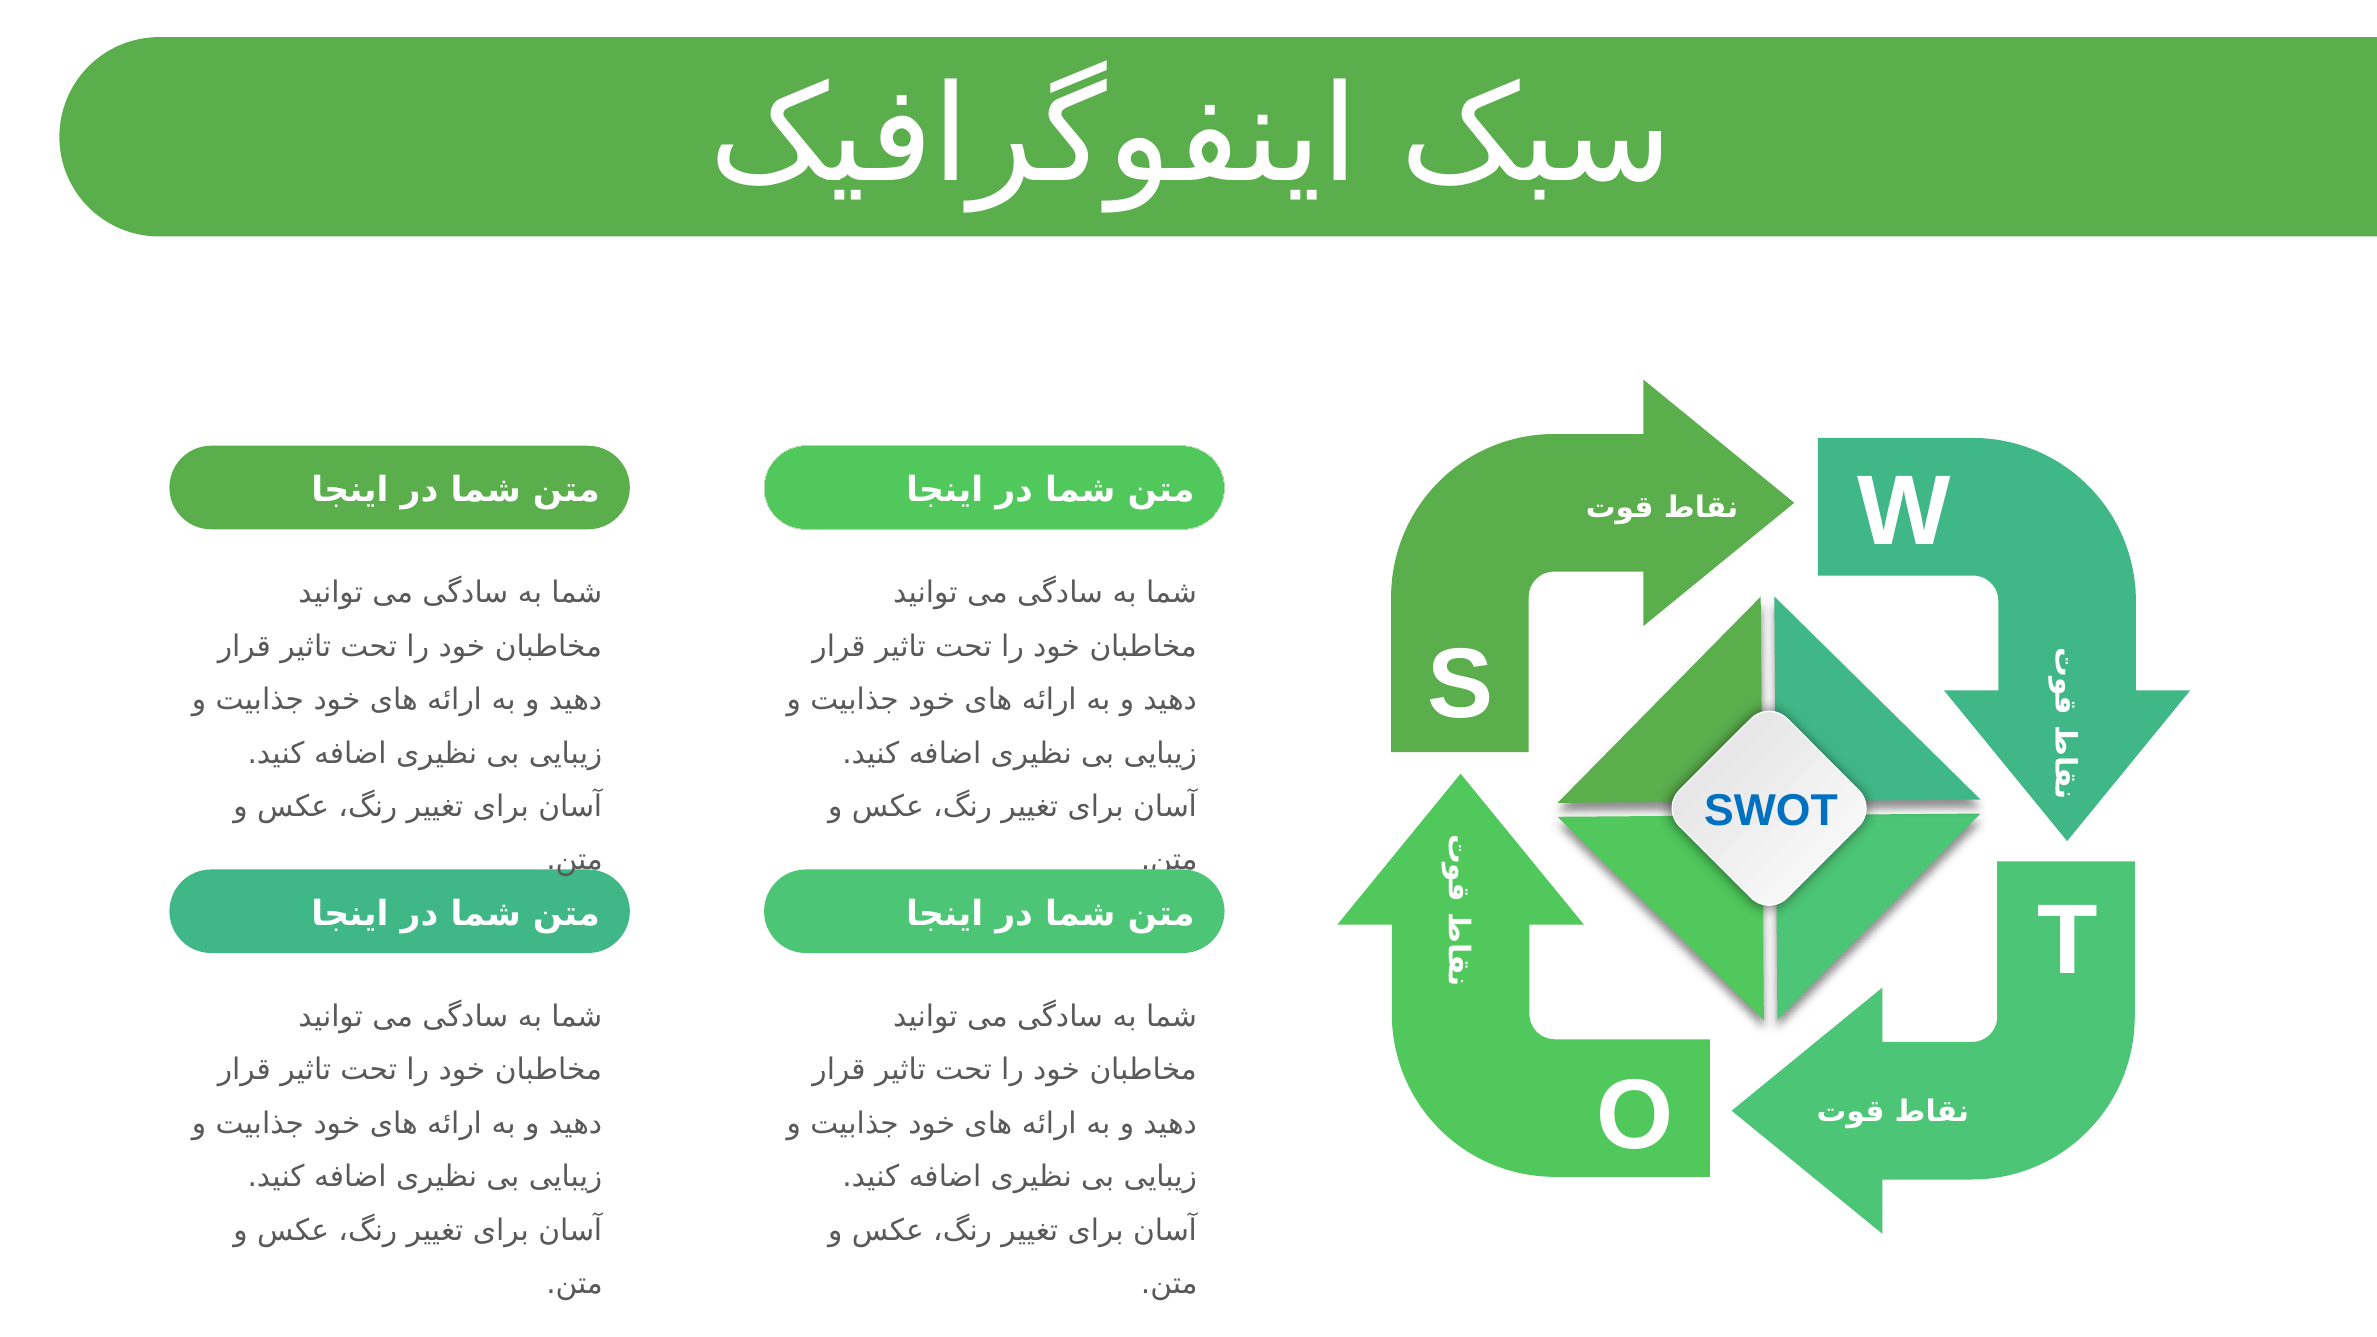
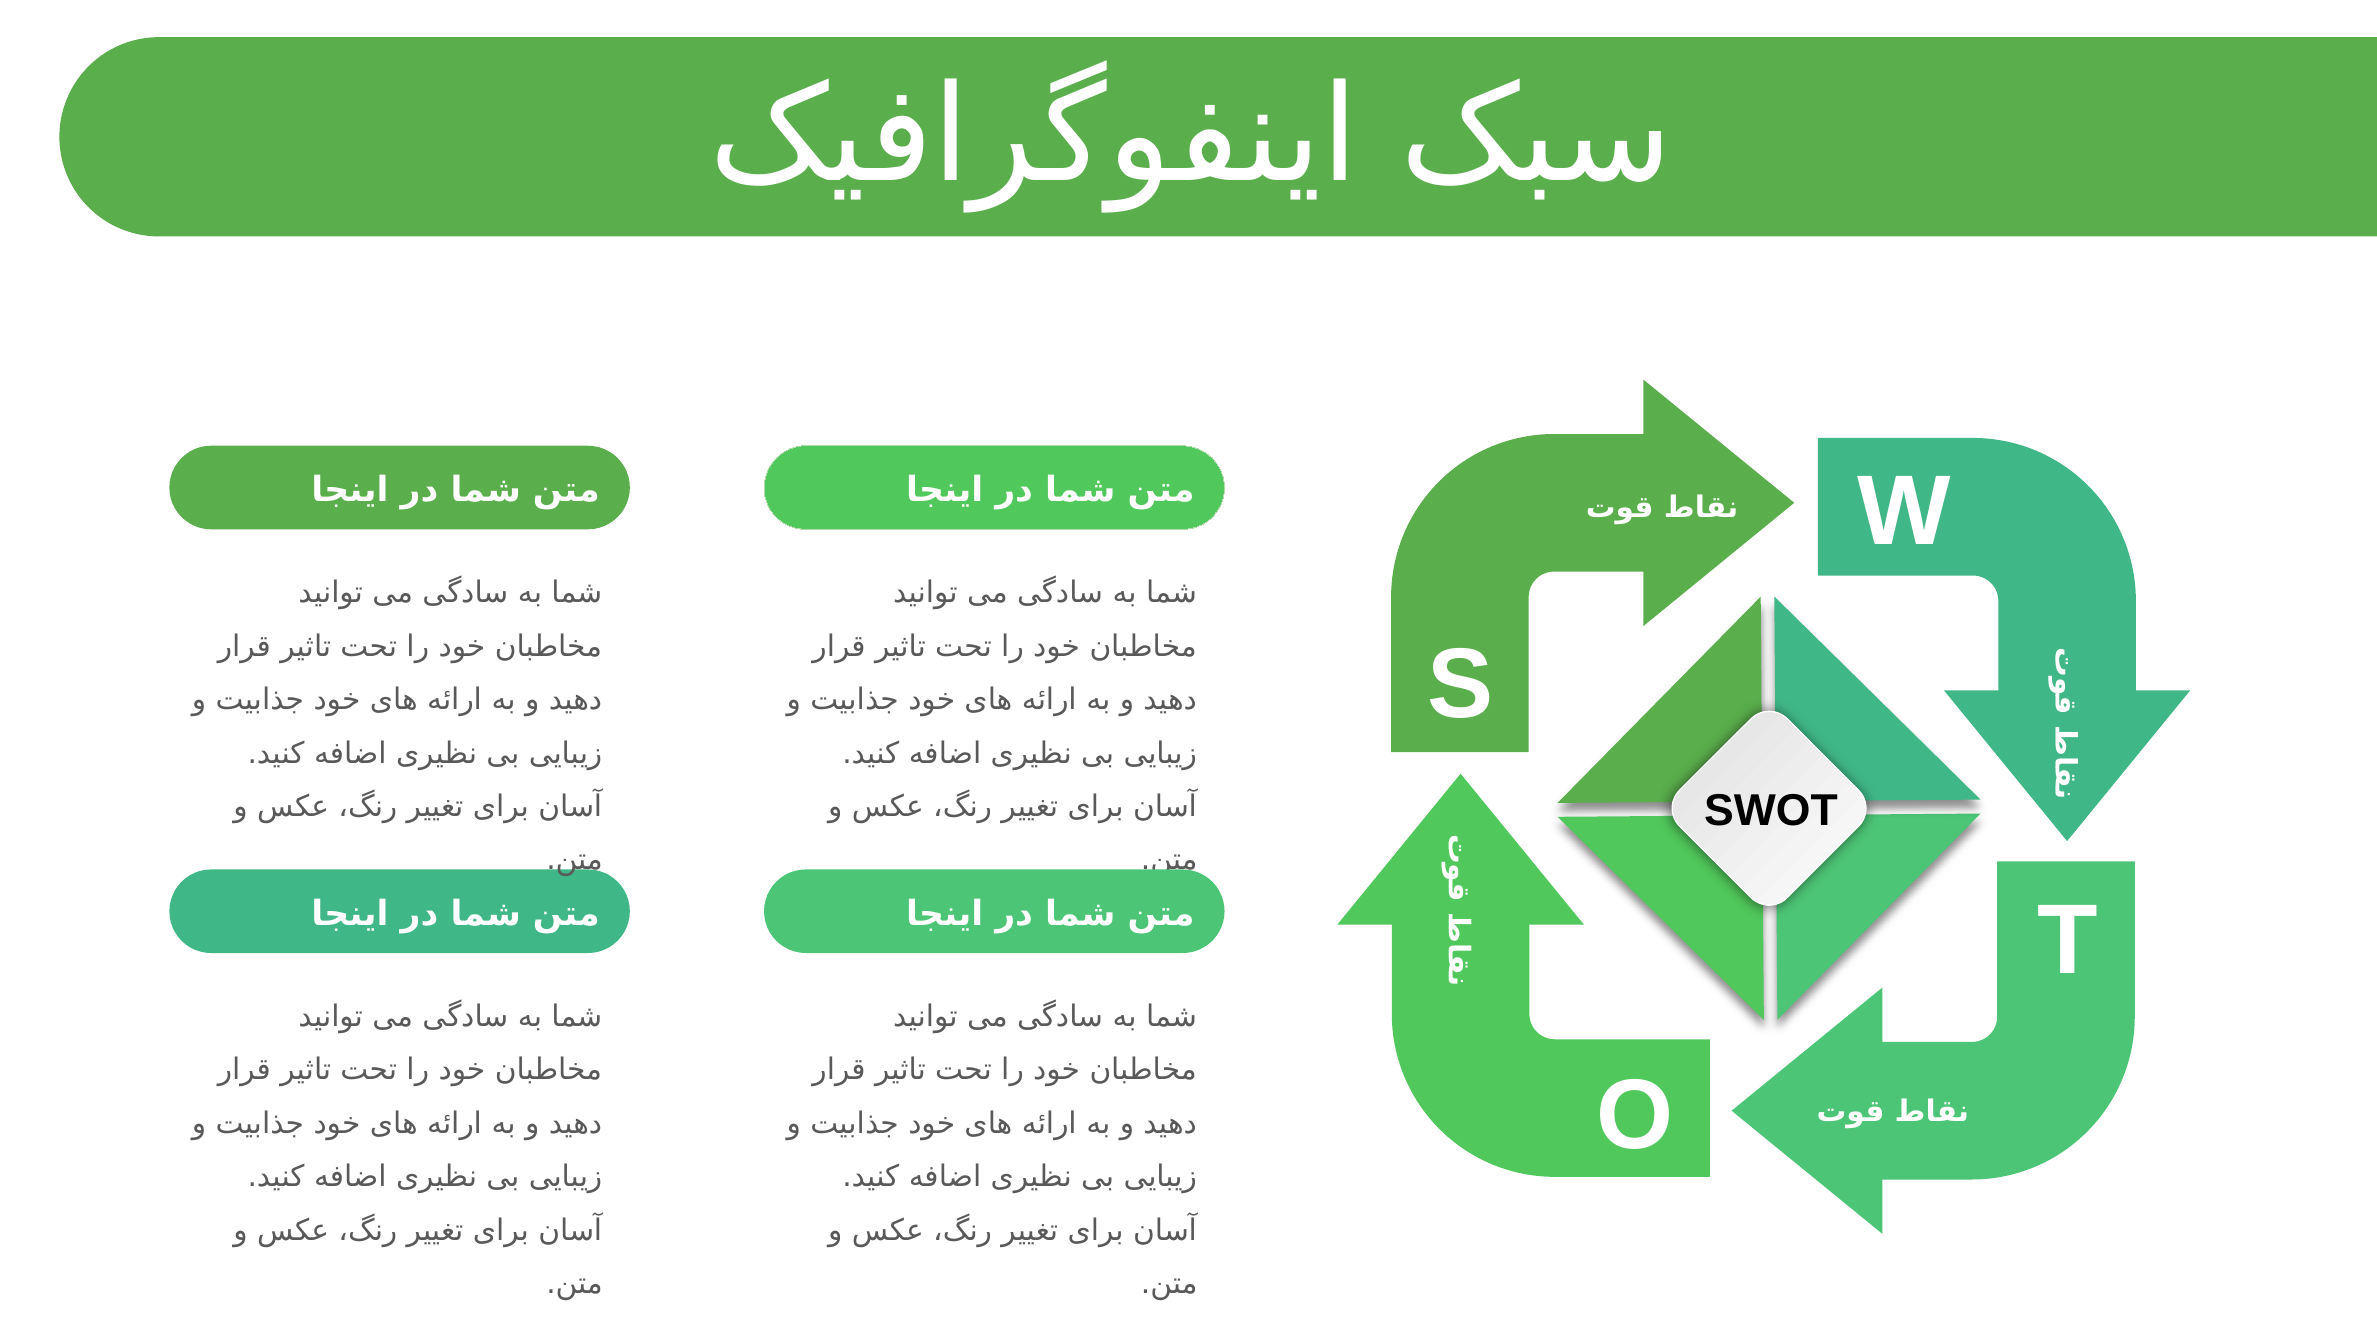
SWOT colour: blue -> black (1771, 811)
